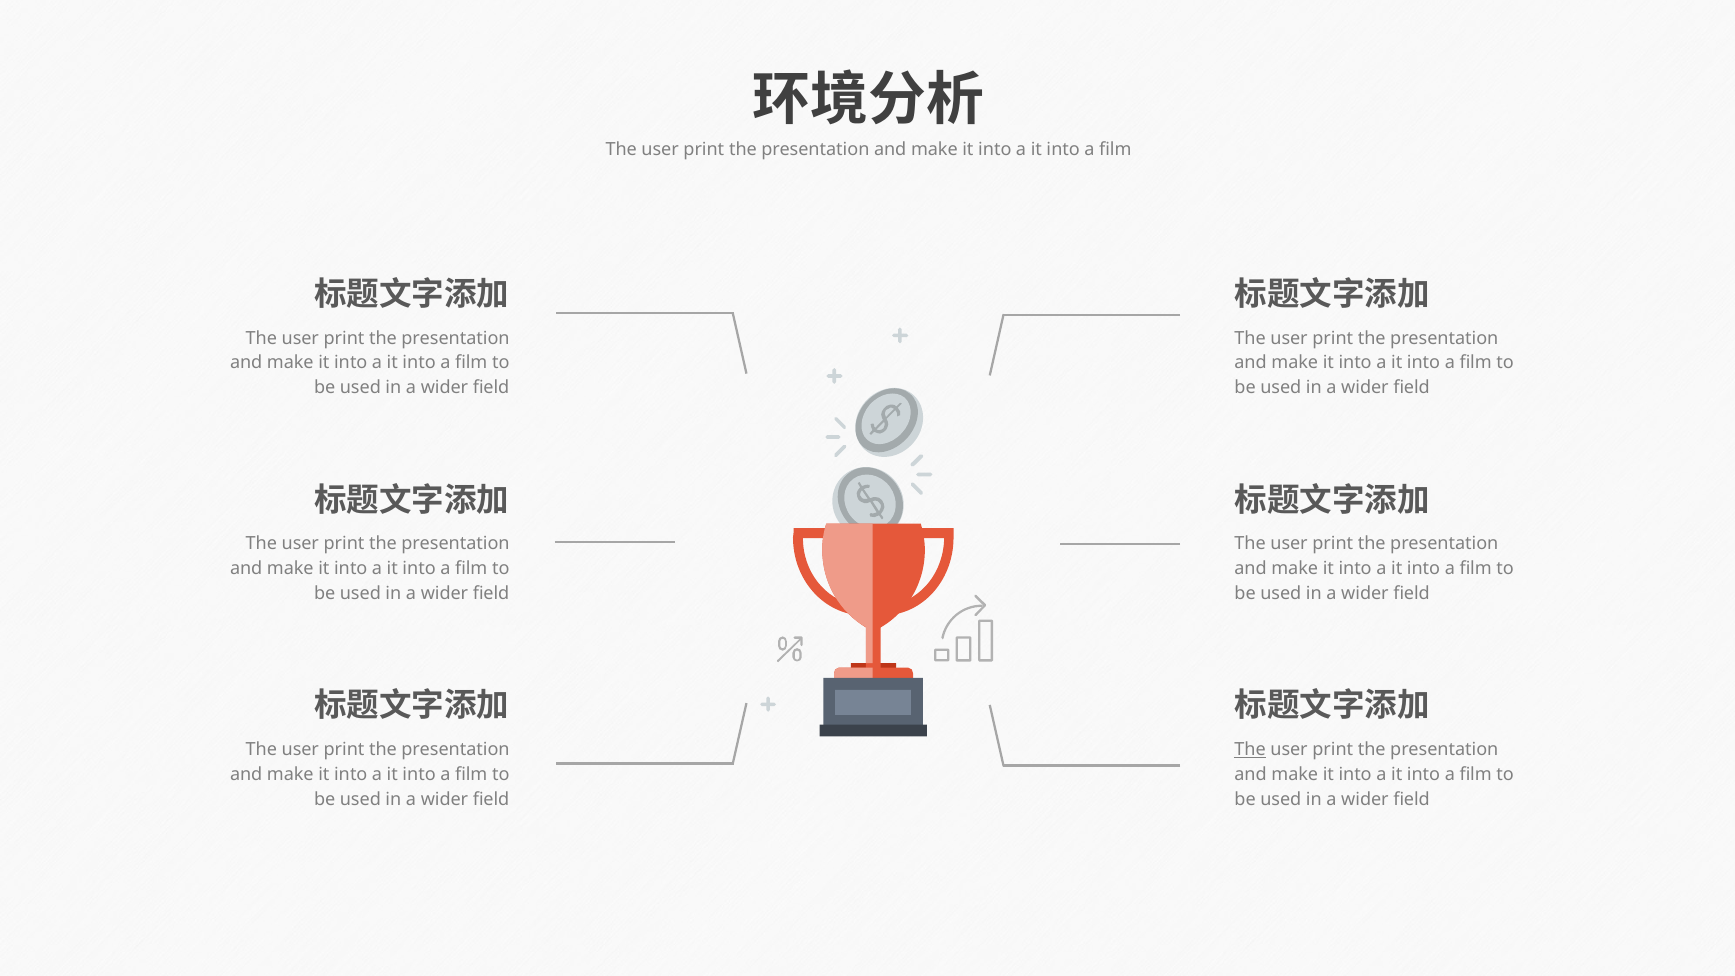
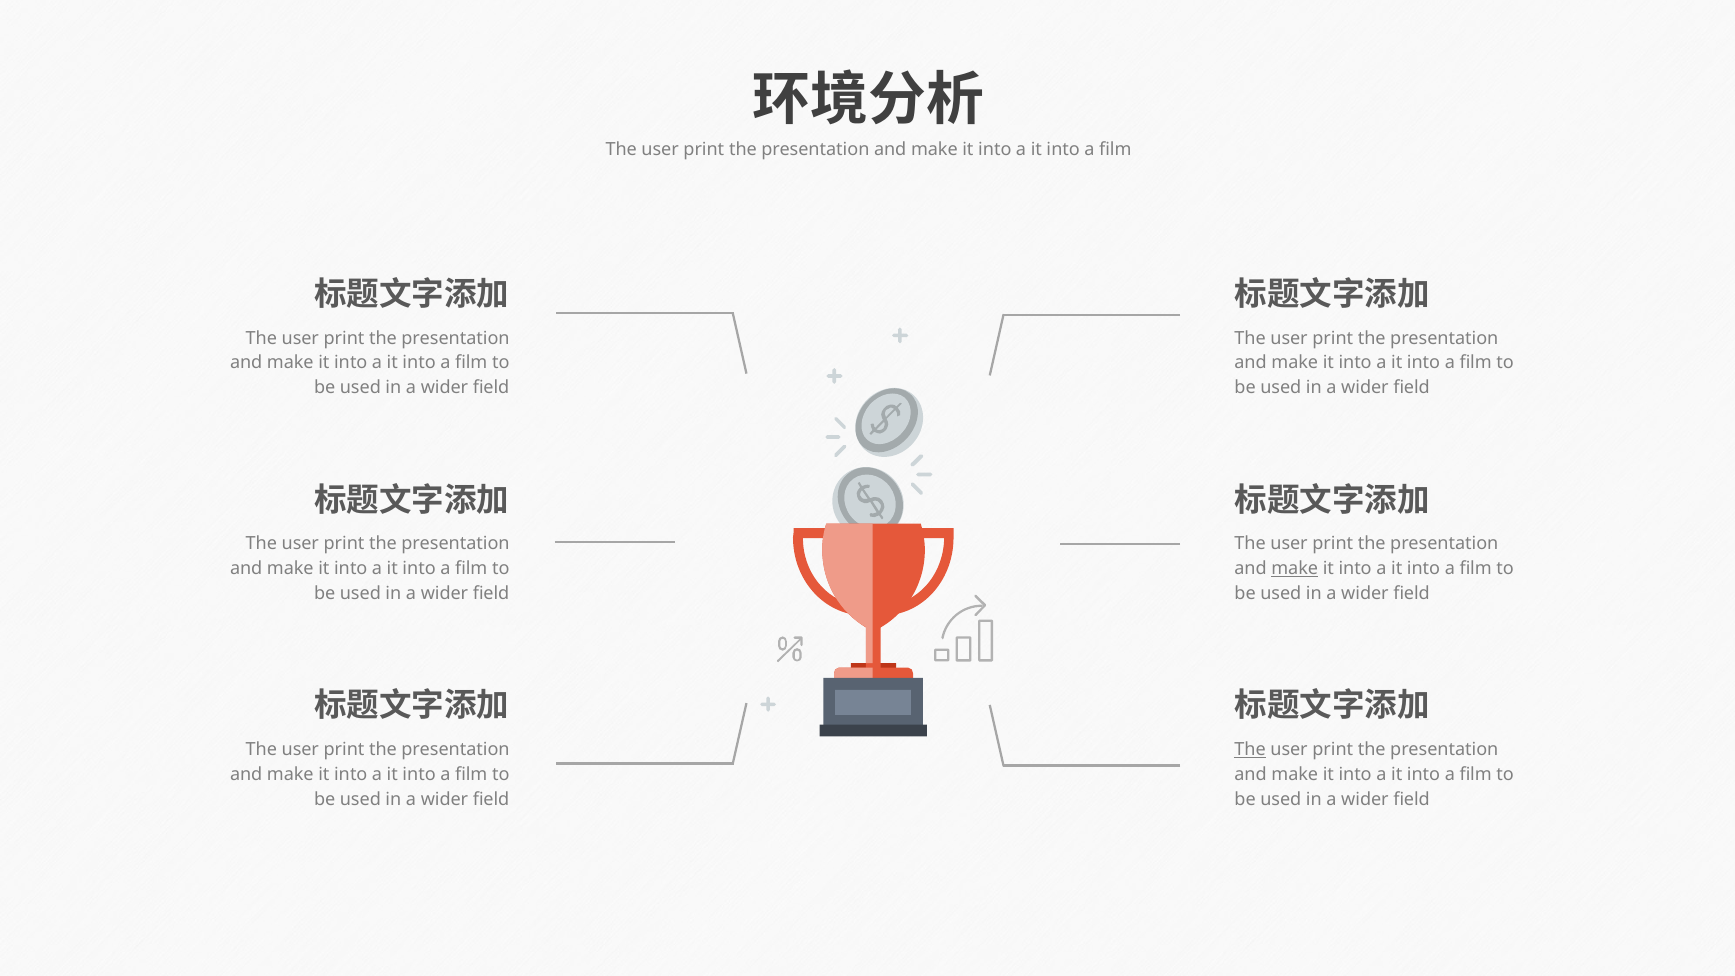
make underline: none -> present (1295, 569)
